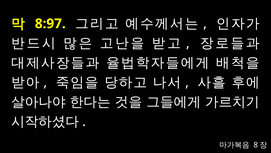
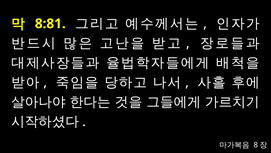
8:97: 8:97 -> 8:81 (50, 24)
